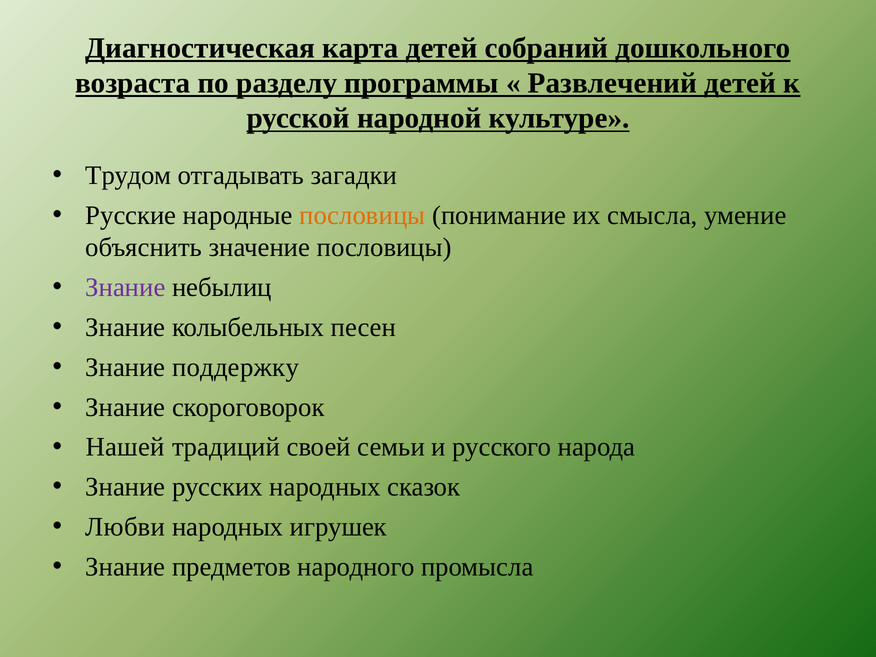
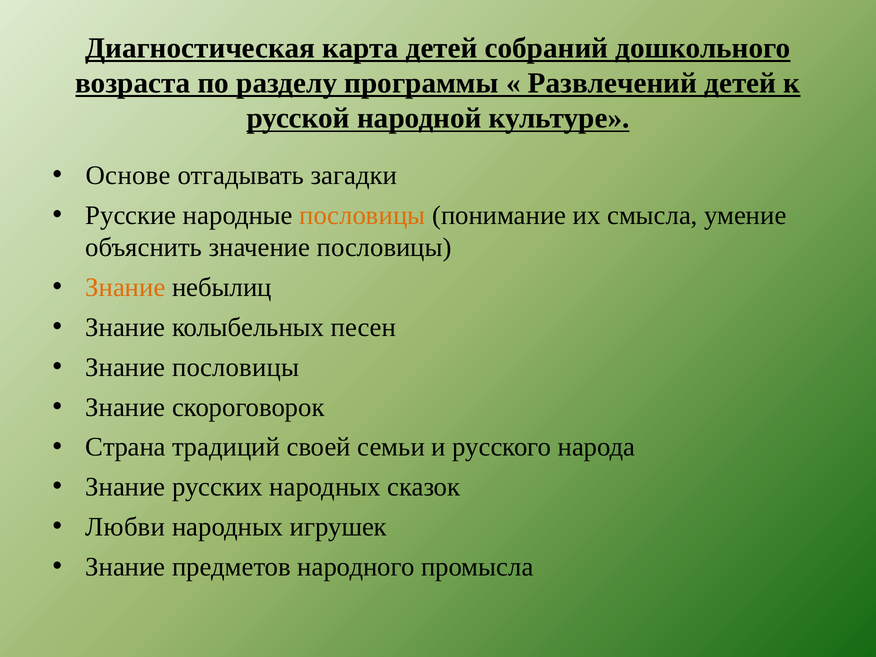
Трудом: Трудом -> Основе (128, 176)
Знание colour: purple -> orange (125, 288)
Знание поддержку: поддержку -> пословицы (236, 367)
Нашей: Нашей -> Страна (125, 447)
